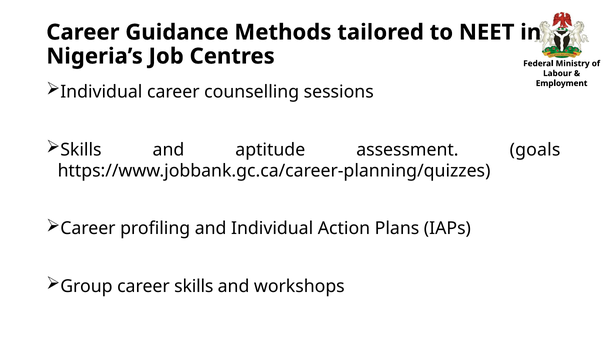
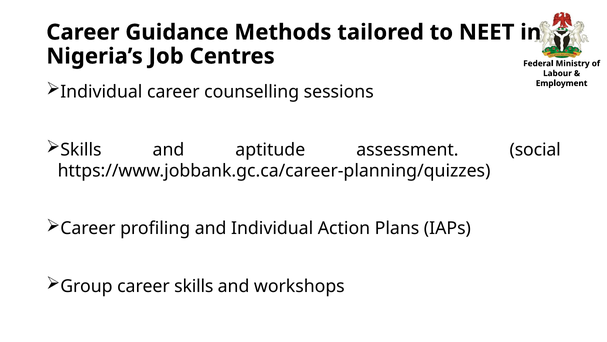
goals: goals -> social (535, 149)
